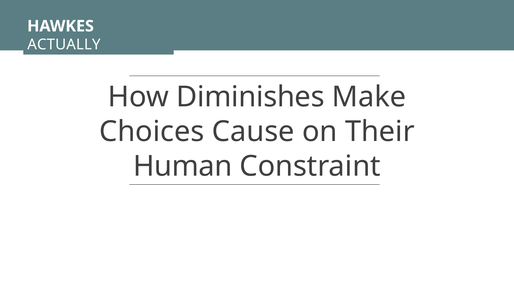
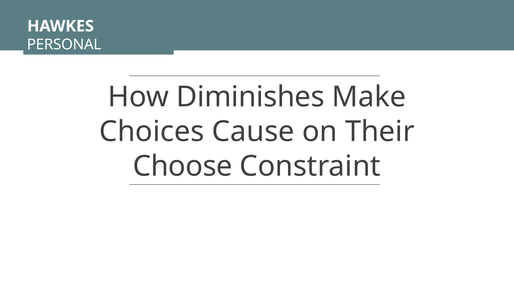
ACTUALLY: ACTUALLY -> PERSONAL (64, 45)
Human: Human -> Choose (183, 166)
